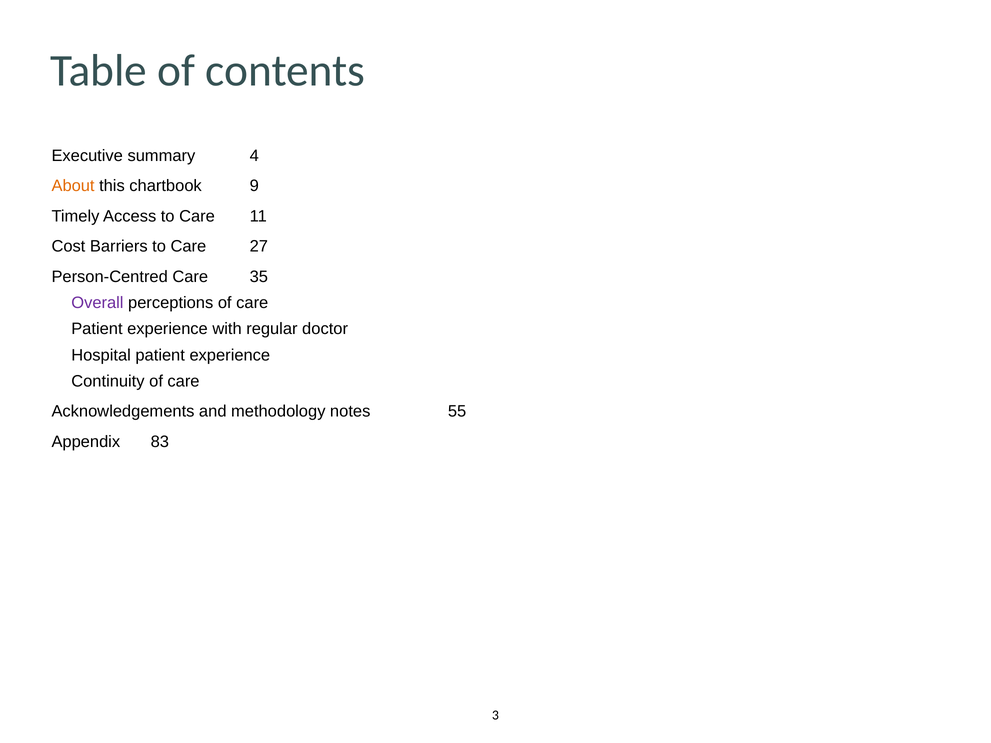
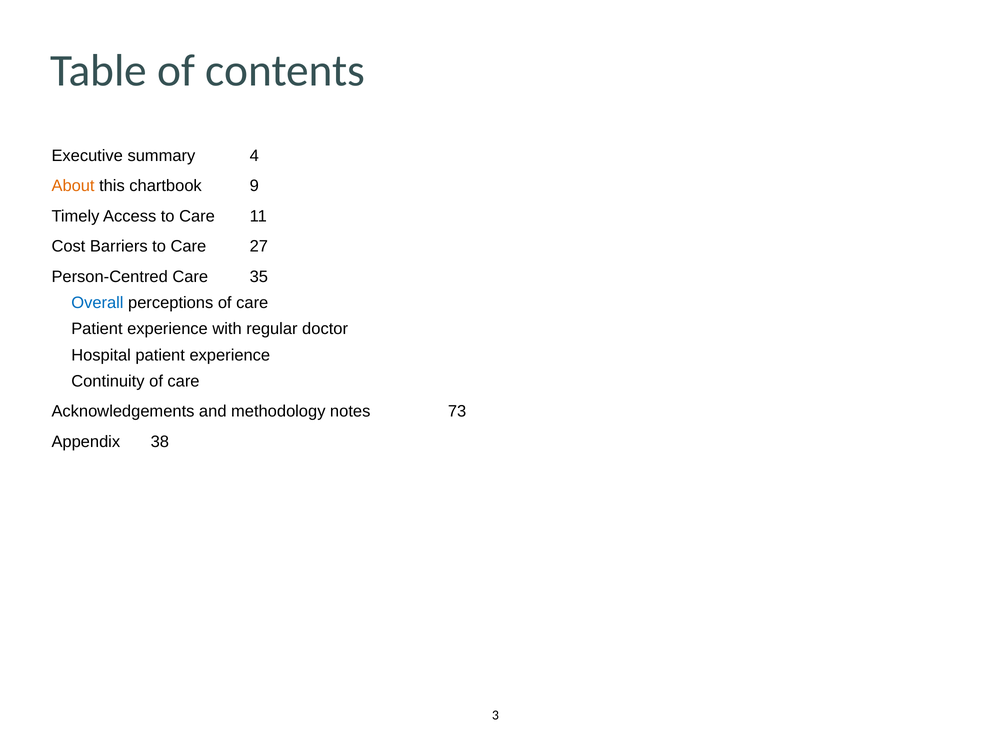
Overall colour: purple -> blue (97, 303)
55: 55 -> 73 (457, 412)
83: 83 -> 38 (160, 442)
